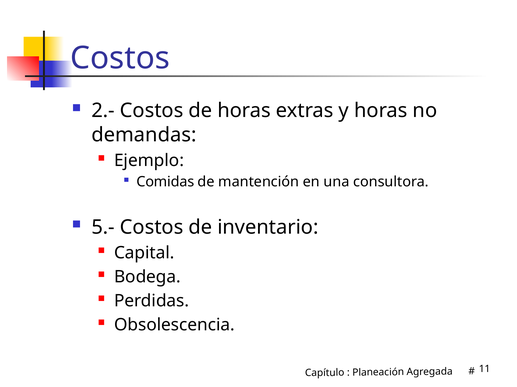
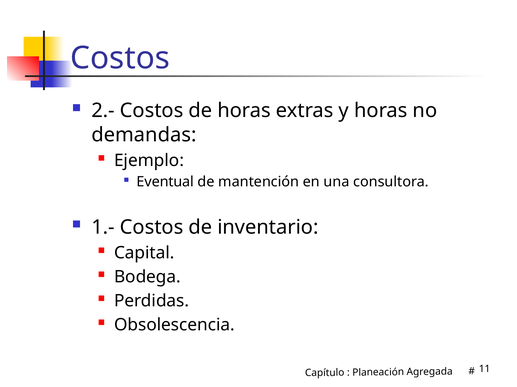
Comidas: Comidas -> Eventual (165, 182)
5.-: 5.- -> 1.- (103, 227)
